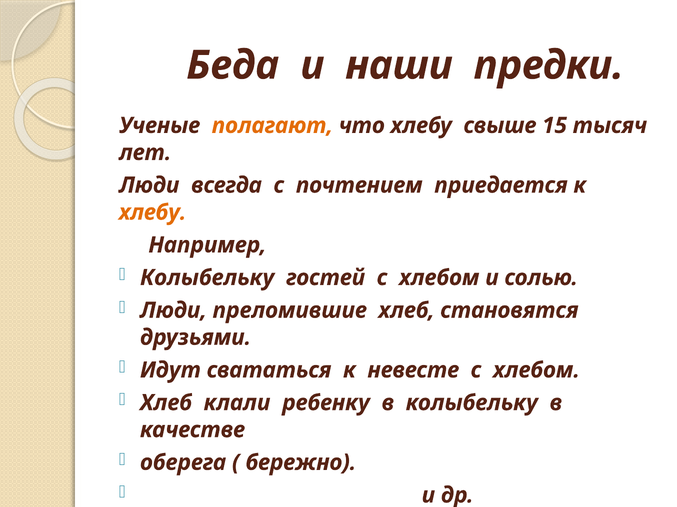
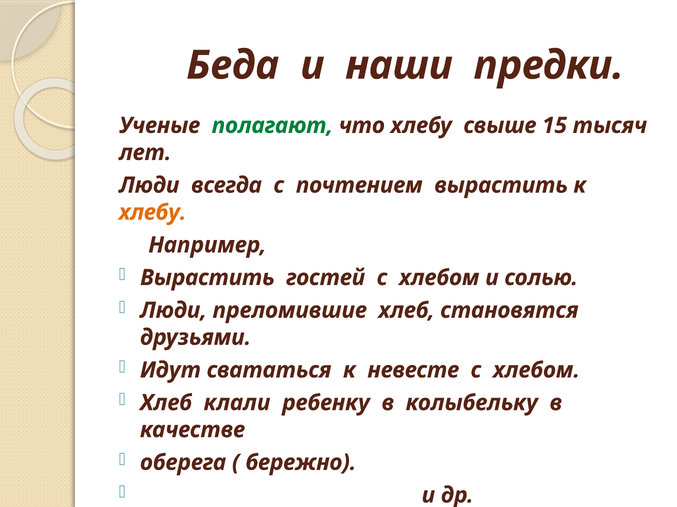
полагают colour: orange -> green (272, 126)
почтением приедается: приедается -> вырастить (501, 186)
Колыбельку: Колыбельку -> Вырастить (207, 278)
